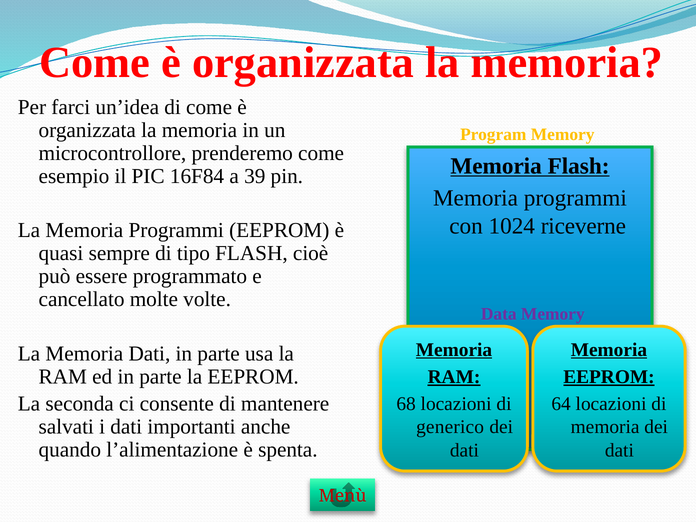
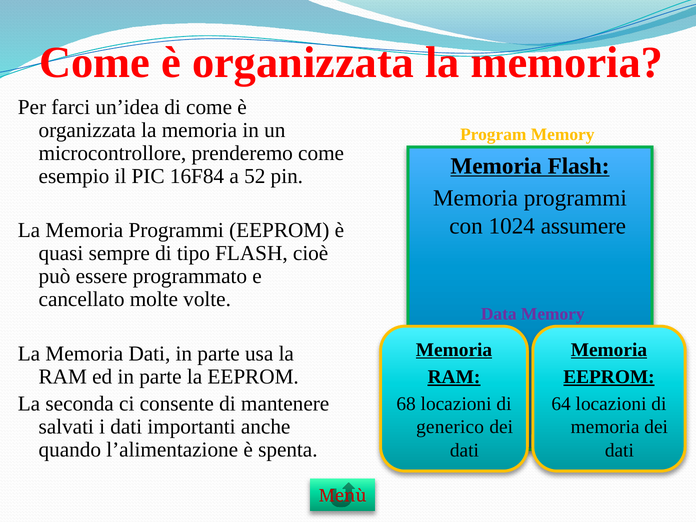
39: 39 -> 52 (255, 176)
riceverne: riceverne -> assumere (583, 226)
